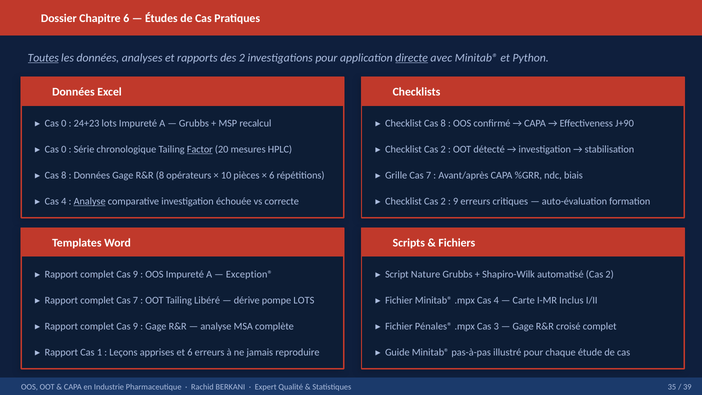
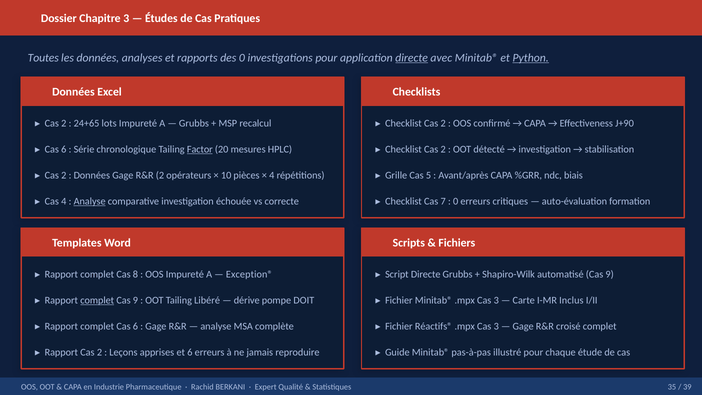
Chapitre 6: 6 -> 3 (126, 18)
Toutes underline: present -> none (43, 58)
des 2: 2 -> 0 (242, 58)
Python underline: none -> present (531, 58)
0: 0 -> 2 (64, 123)
24+23: 24+23 -> 24+65 (87, 123)
8: 8 -> 2 (443, 123)
0: 0 -> 6 (64, 149)
8: 8 -> 2 (64, 175)
R&R 8: 8 -> 2 (160, 175)
6: 6 -> 4 (272, 175)
Grille Cas 7: 7 -> 5 (428, 175)
2: 2 -> 7 (443, 201)
9: 9 -> 0 (456, 201)
9: 9 -> 8 (135, 274)
Script Nature: Nature -> Directe (426, 274)
automatisé Cas 2: 2 -> 9 (610, 274)
complet underline: none -> present (97, 300)
7: 7 -> 9 (135, 300)
pompe LOTS: LOTS -> DOIT (304, 300)
Minitab® .mpx Cas 4: 4 -> 3 (496, 300)
9: 9 -> 6 (135, 326)
Pénales®: Pénales® -> Réactifs® (434, 326)
Rapport Cas 1: 1 -> 2 (99, 352)
